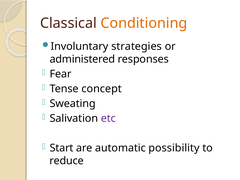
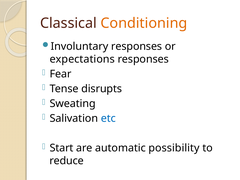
Involuntary strategies: strategies -> responses (137, 46)
administered: administered -> expectations (82, 59)
concept: concept -> disrupts (102, 89)
etc colour: purple -> blue (108, 118)
